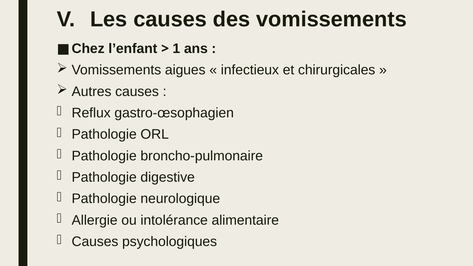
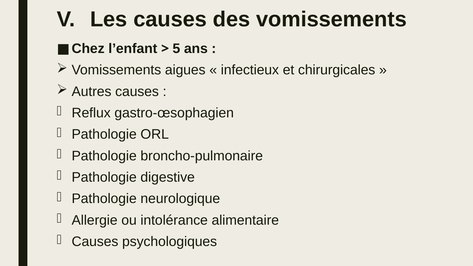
1: 1 -> 5 (176, 49)
